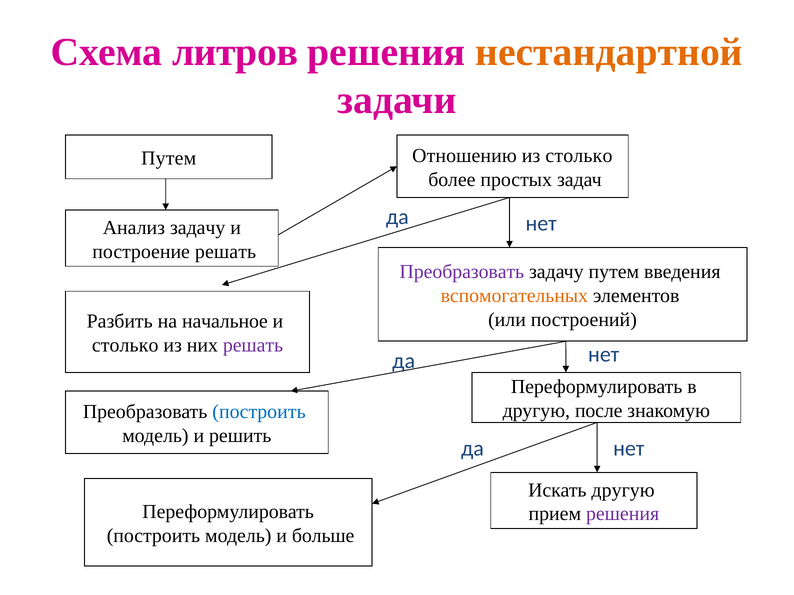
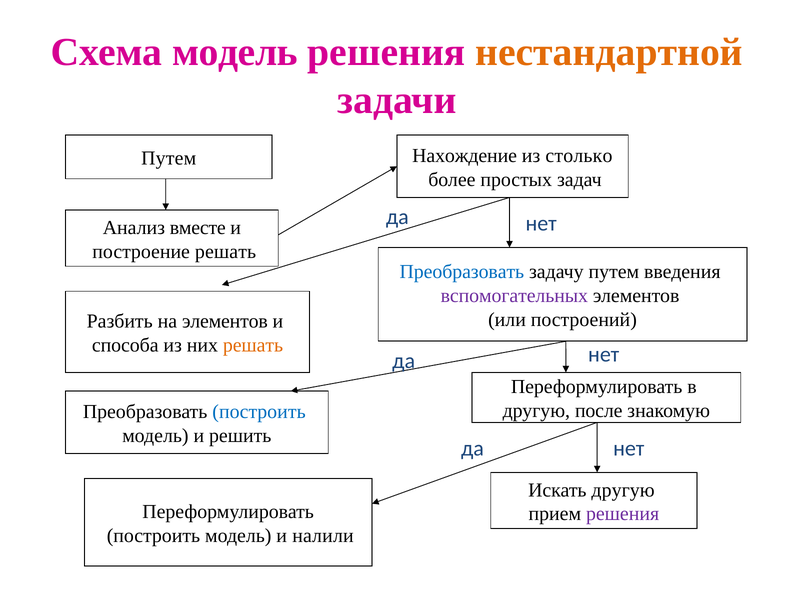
Схема литров: литров -> модель (235, 52)
Отношению: Отношению -> Нахождение (465, 156)
Анализ задачу: задачу -> вместе (198, 228)
Преобразовать colour: purple -> blue (462, 272)
вспомогательных colour: orange -> purple (514, 296)
на начальное: начальное -> элементов (225, 322)
столько: столько -> способа (125, 345)
решать colour: purple -> orange (253, 345)
больше: больше -> налили (323, 536)
